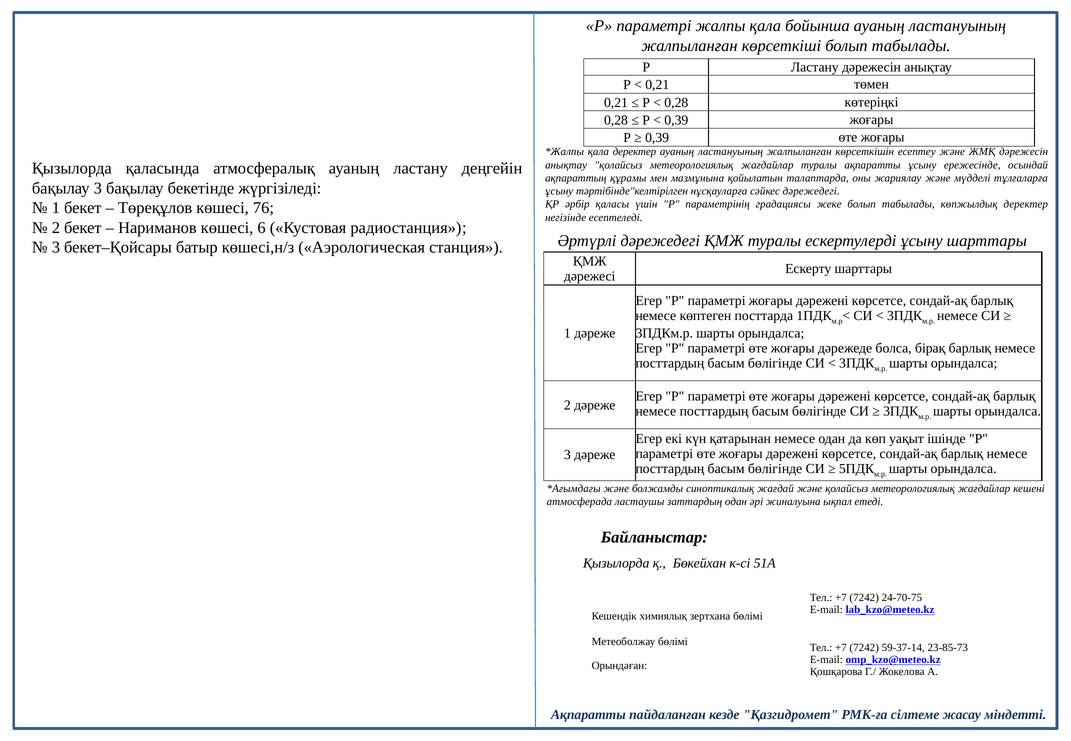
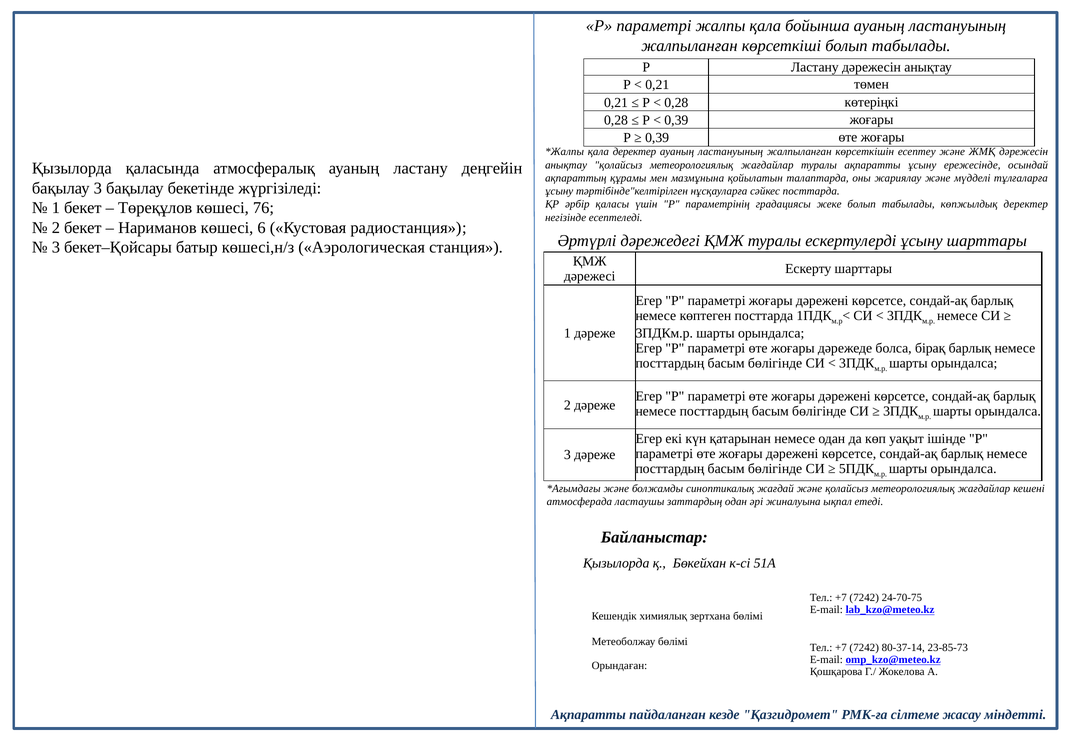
сәйкес дәрежедегі: дәрежедегі -> посттарда (811, 191)
59-37-14: 59-37-14 -> 80-37-14 (903, 648)
